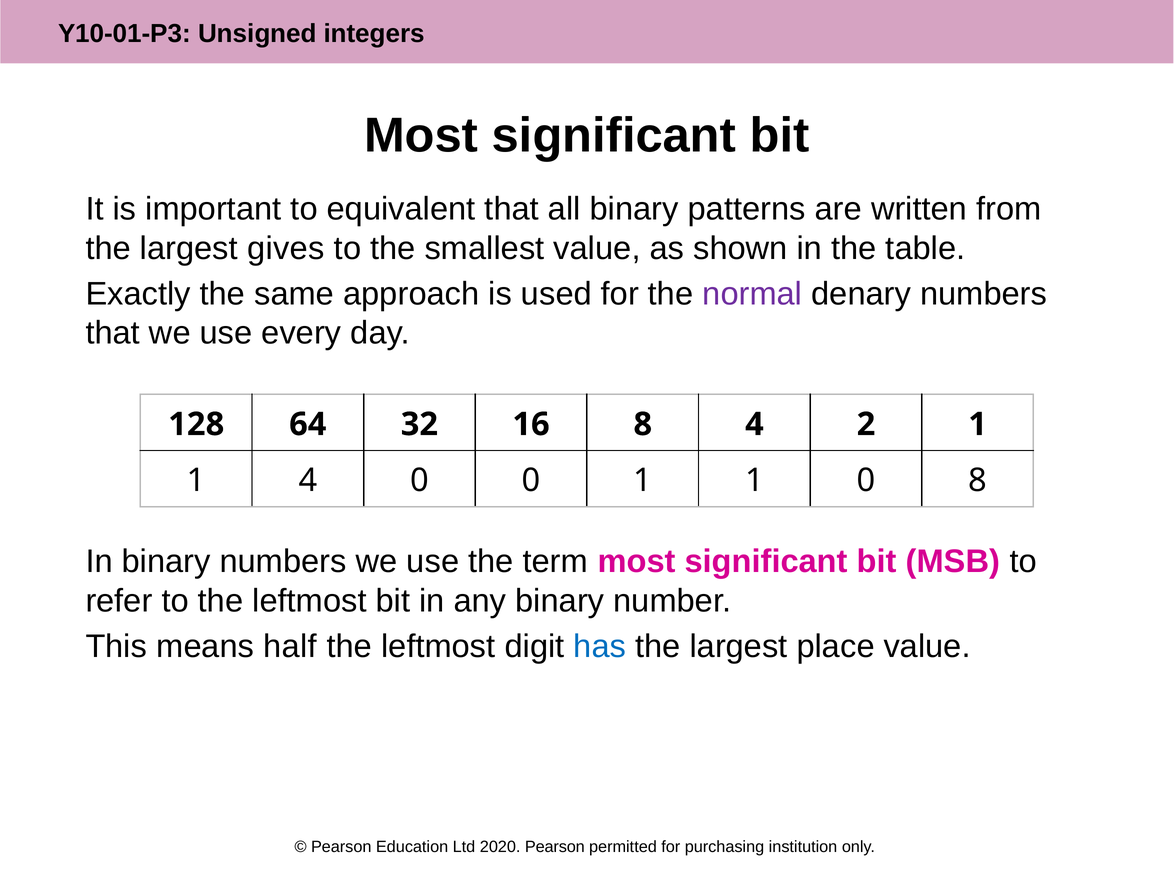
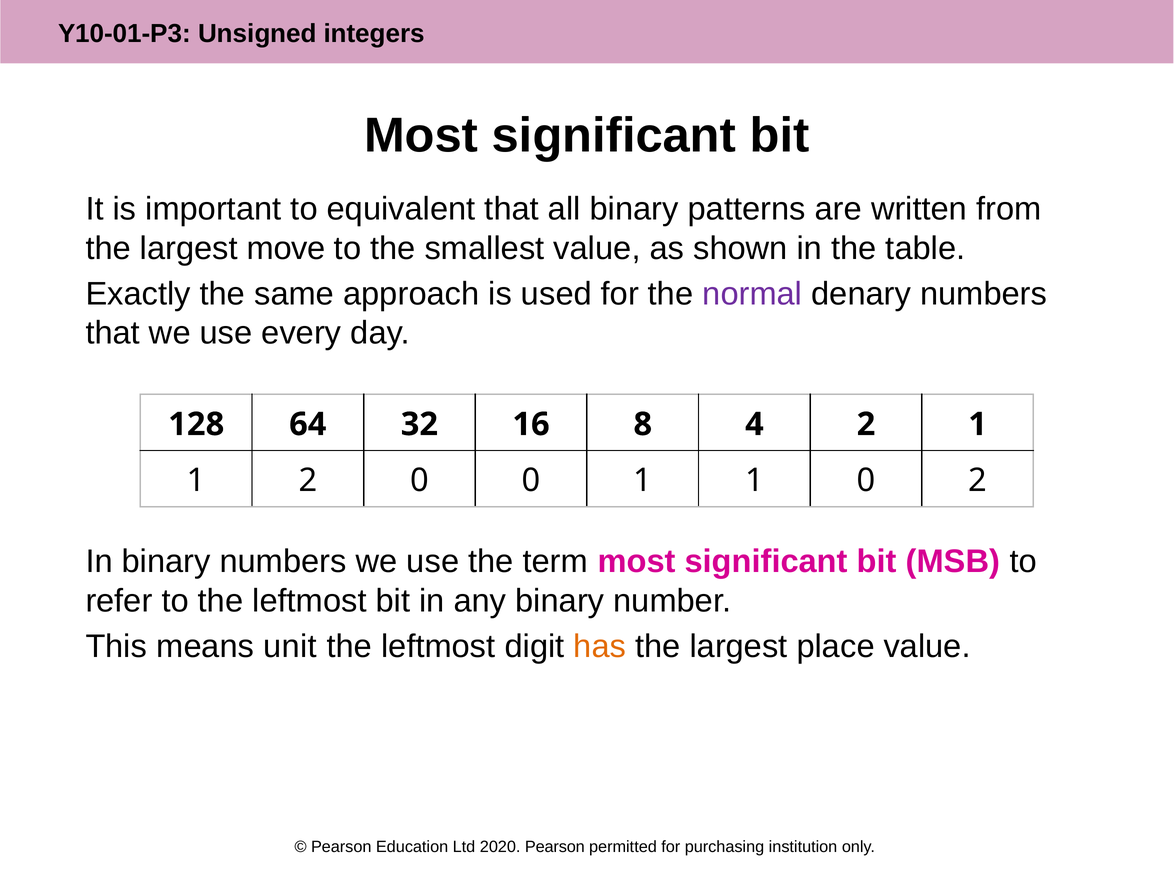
gives: gives -> move (286, 248)
1 4: 4 -> 2 (308, 480)
0 8: 8 -> 2 (978, 480)
half: half -> unit (290, 646)
has colour: blue -> orange (600, 646)
